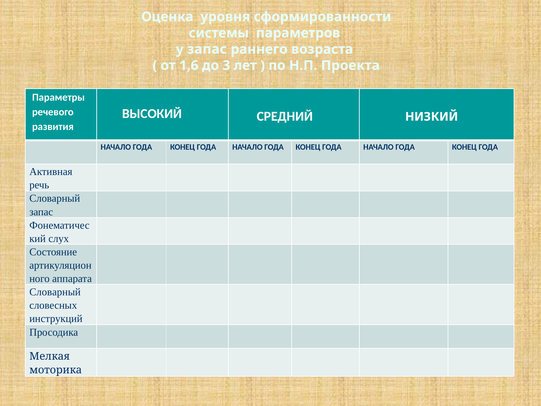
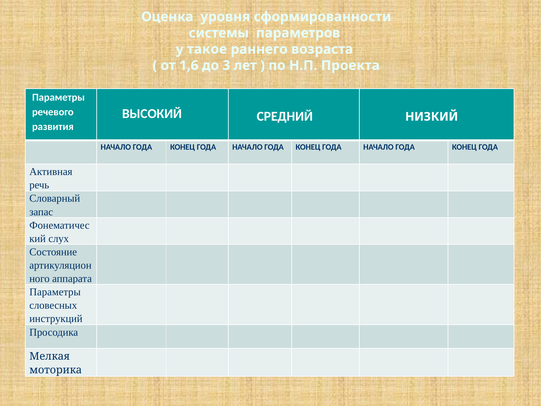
у запас: запас -> такое (207, 49)
Словарный: Словарный -> Параметры (55, 292)
